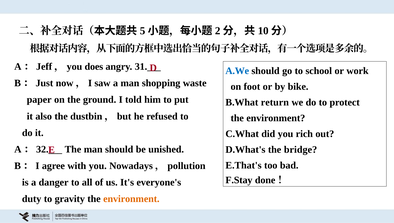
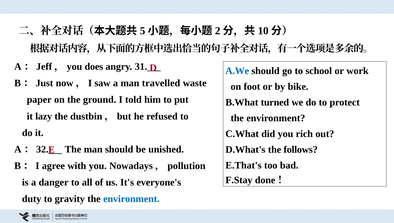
shopping: shopping -> travelled (161, 83)
return: return -> turned (275, 102)
also: also -> lazy (44, 116)
bridge: bridge -> follows (301, 149)
environment colour: orange -> blue (131, 199)
